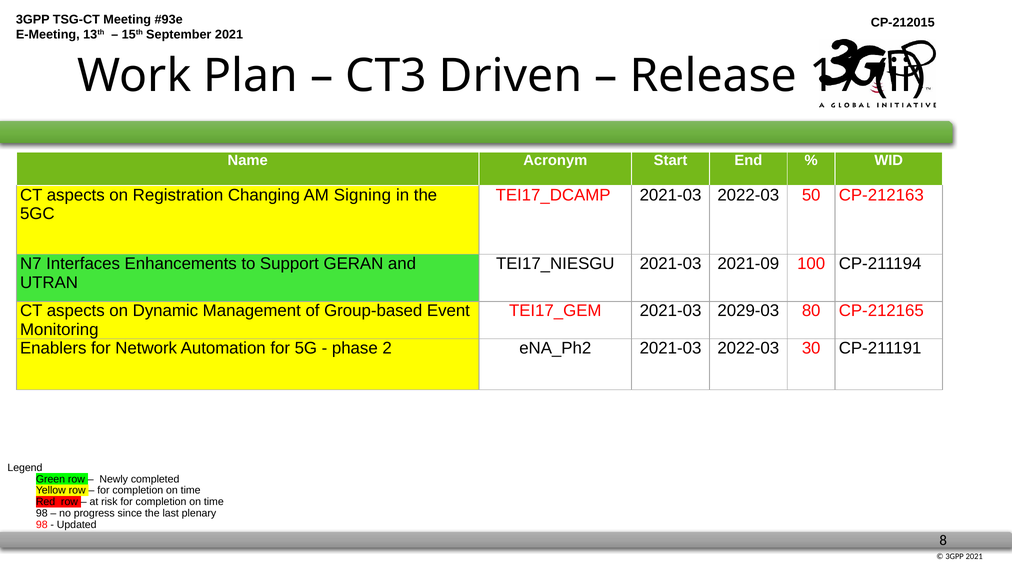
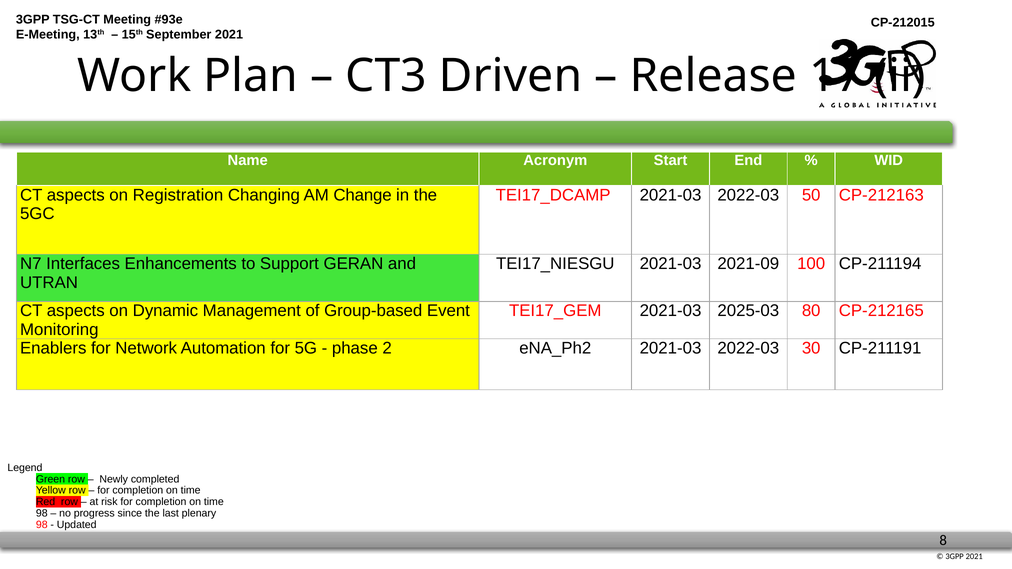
Signing: Signing -> Change (363, 195)
2029-03: 2029-03 -> 2025-03 (748, 311)
